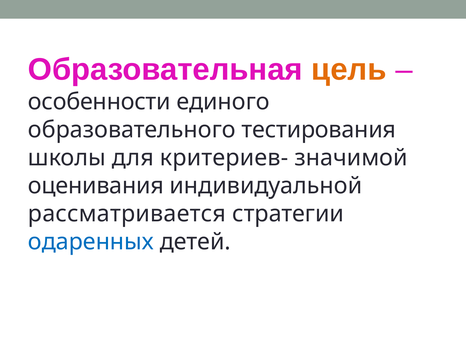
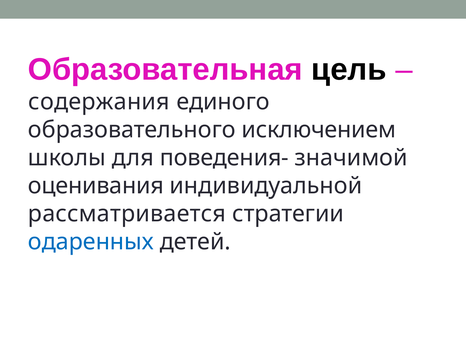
цель colour: orange -> black (349, 69)
особенности: особенности -> содержания (99, 102)
тестирования: тестирования -> исключением (319, 129)
критериев-: критериев- -> поведения- (224, 157)
